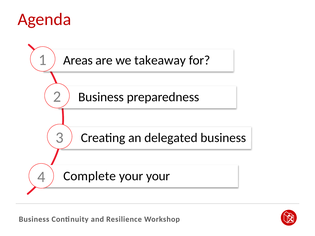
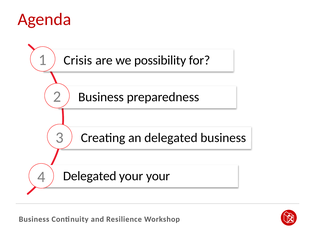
Areas: Areas -> Crisis (78, 60)
takeaway: takeaway -> possibility (160, 60)
Complete: Complete -> Delegated (90, 176)
